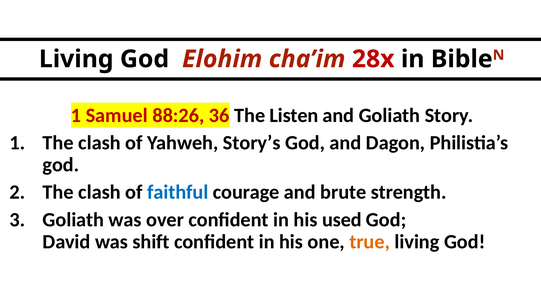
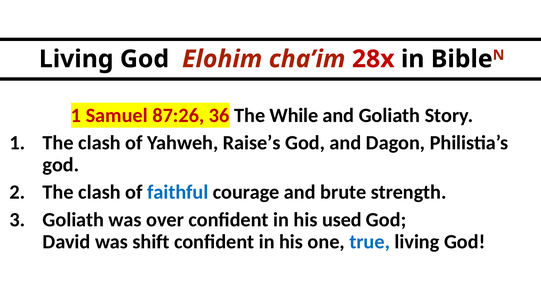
88:26: 88:26 -> 87:26 (178, 115)
Listen: Listen -> While (294, 115)
Story’s: Story’s -> Raise’s (252, 143)
true colour: orange -> blue (370, 242)
